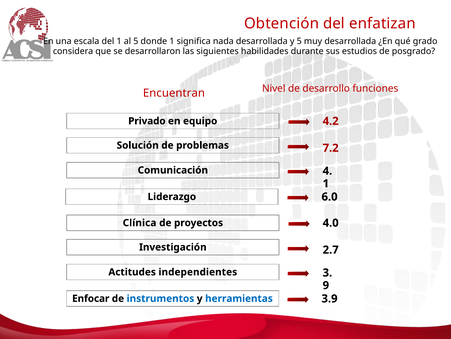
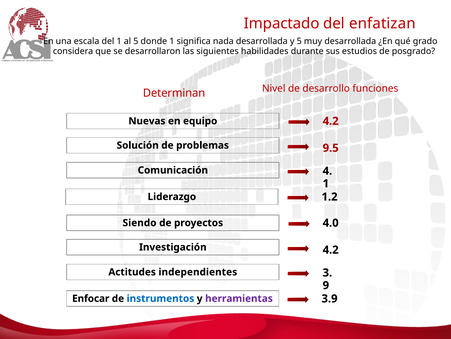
Obtención: Obtención -> Impactado (282, 24)
Encuentran: Encuentran -> Determinan (174, 93)
Privado: Privado -> Nuevas (147, 121)
7.2: 7.2 -> 9.5 (331, 148)
6.0: 6.0 -> 1.2 (330, 196)
Clínica: Clínica -> Siendo (140, 222)
2.7: 2.7 -> 4.2 (331, 249)
herramientas colour: blue -> purple (239, 298)
